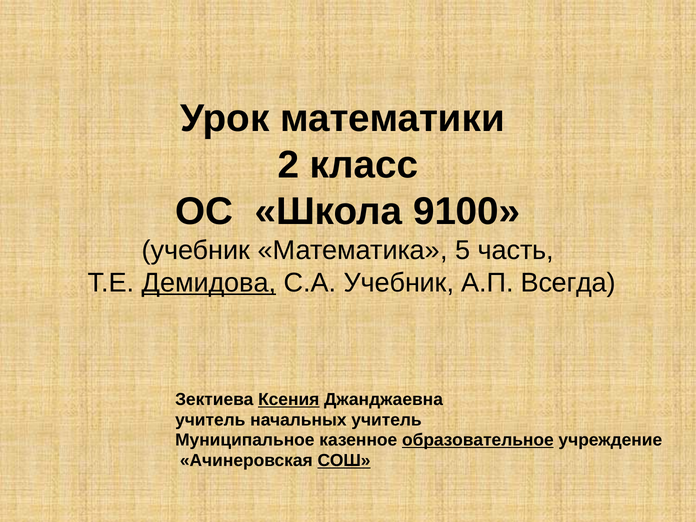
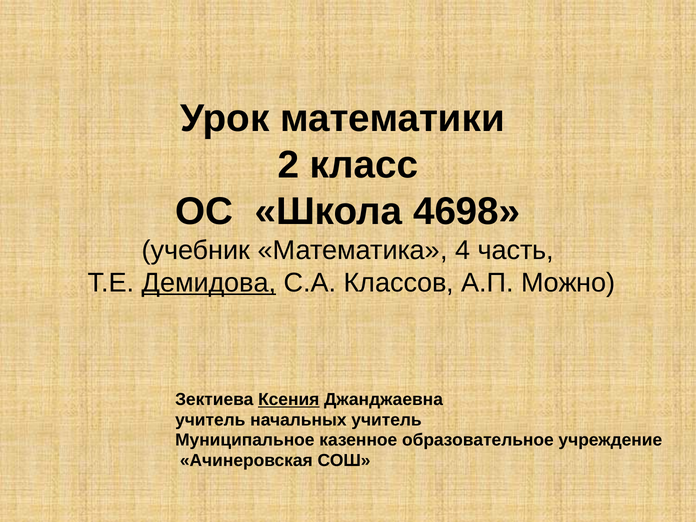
9100: 9100 -> 4698 (467, 211)
5: 5 -> 4 (463, 250)
С.А Учебник: Учебник -> Классов (399, 283)
Всегда: Всегда -> Можно (568, 283)
образовательное underline: present -> none (478, 440)
СОШ underline: present -> none (344, 460)
